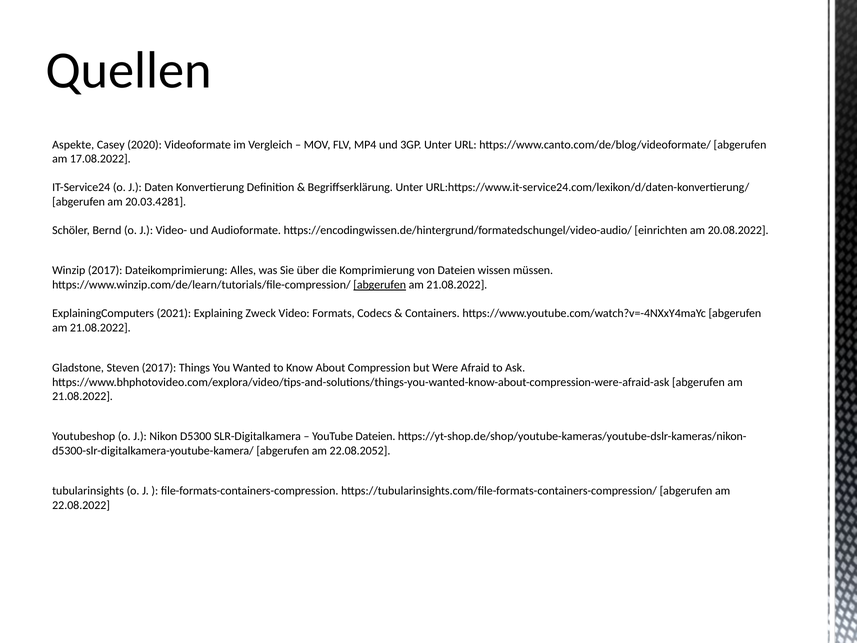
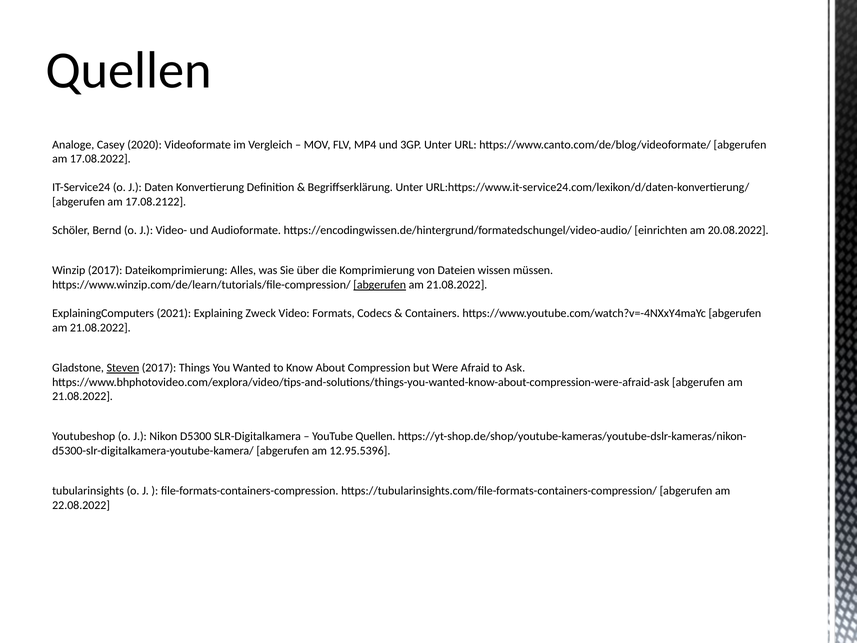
Aspekte: Aspekte -> Analoge (73, 145)
20.03.4281: 20.03.4281 -> 17.08.2122 (156, 202)
Steven underline: none -> present (123, 368)
YouTube Dateien: Dateien -> Quellen (375, 436)
22.08.2052: 22.08.2052 -> 12.95.5396 (360, 451)
